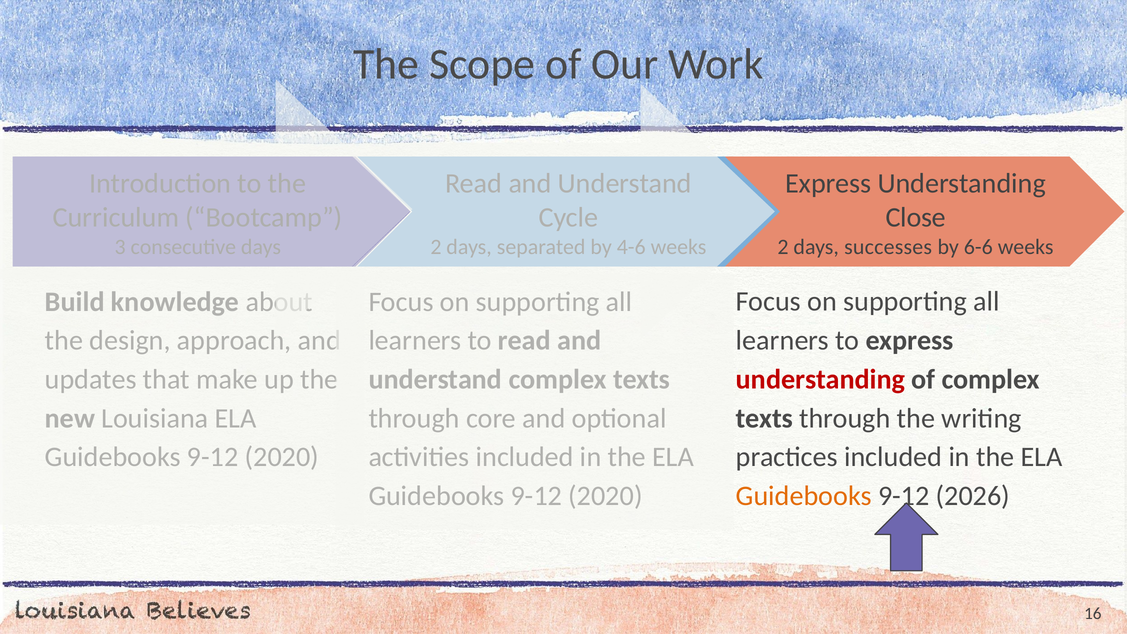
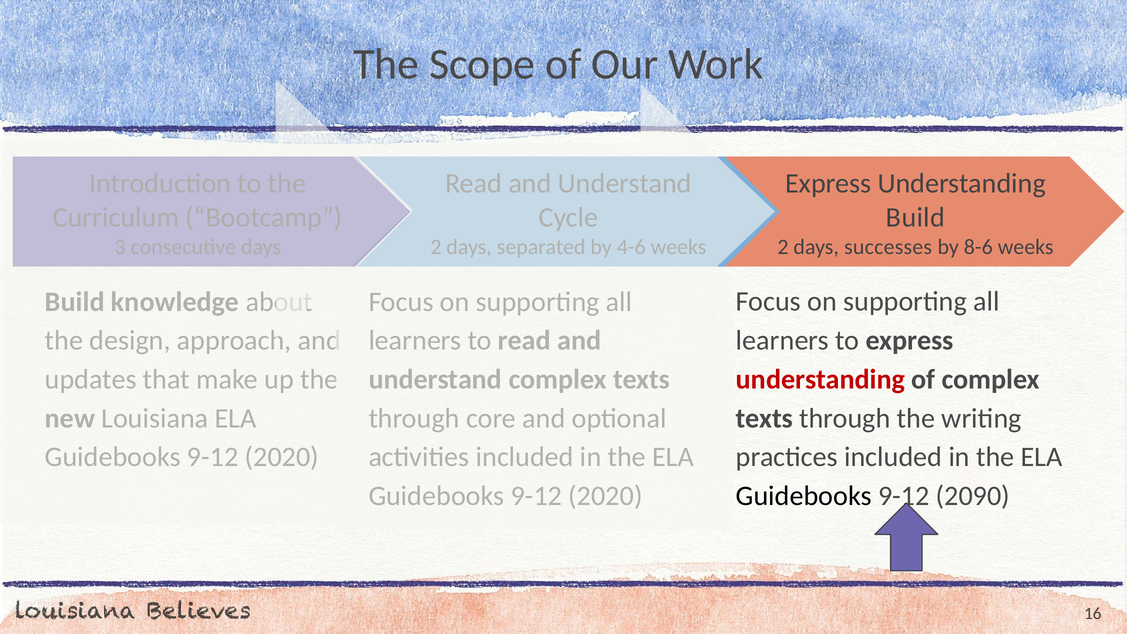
Close: Close -> Build (915, 217)
6-6: 6-6 -> 8-6 (978, 247)
Guidebooks colour: orange -> black (804, 496)
2026: 2026 -> 2090 (973, 496)
